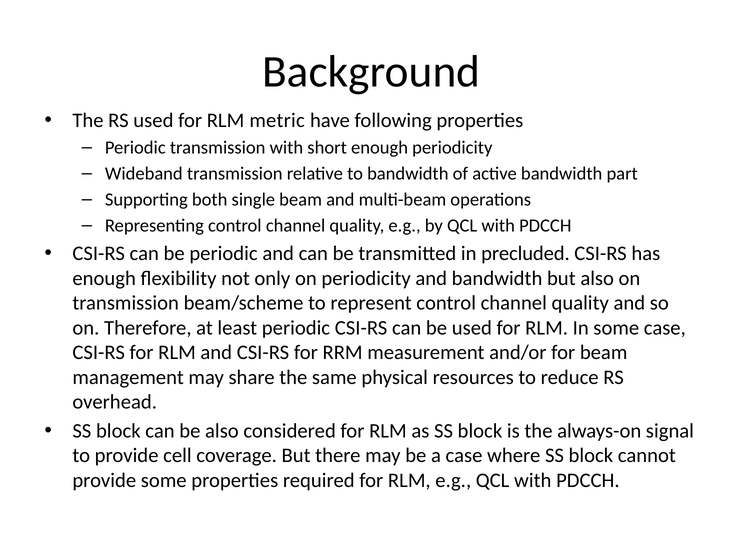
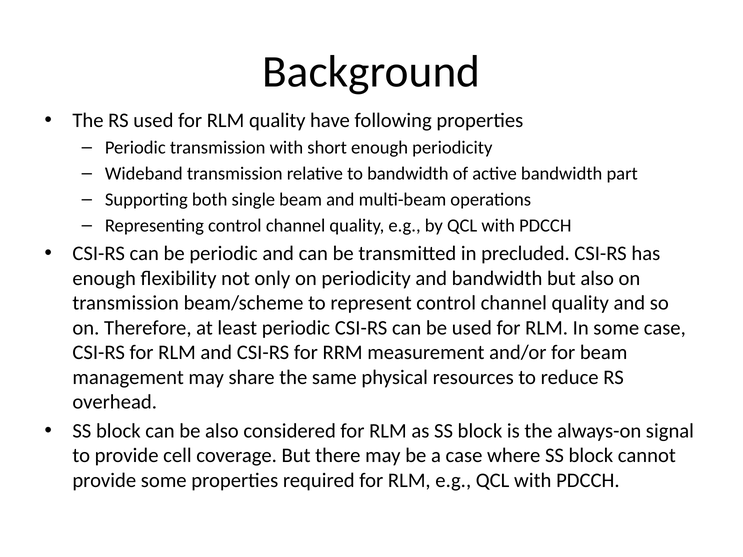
RLM metric: metric -> quality (277, 121)
